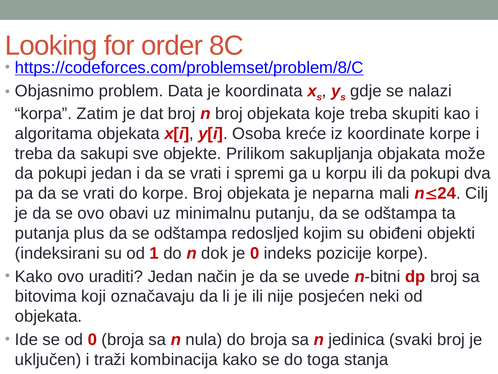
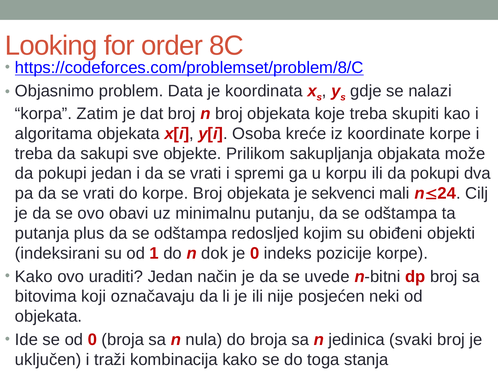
neparna: neparna -> sekvenci (343, 193)
